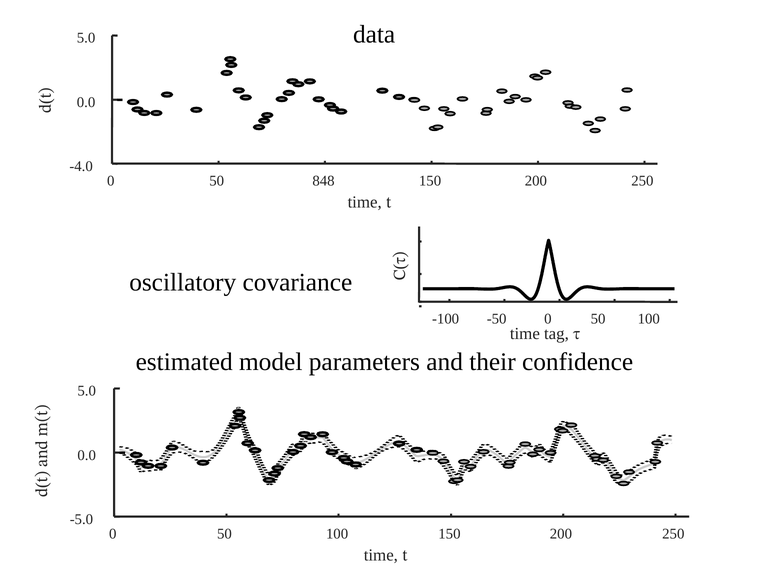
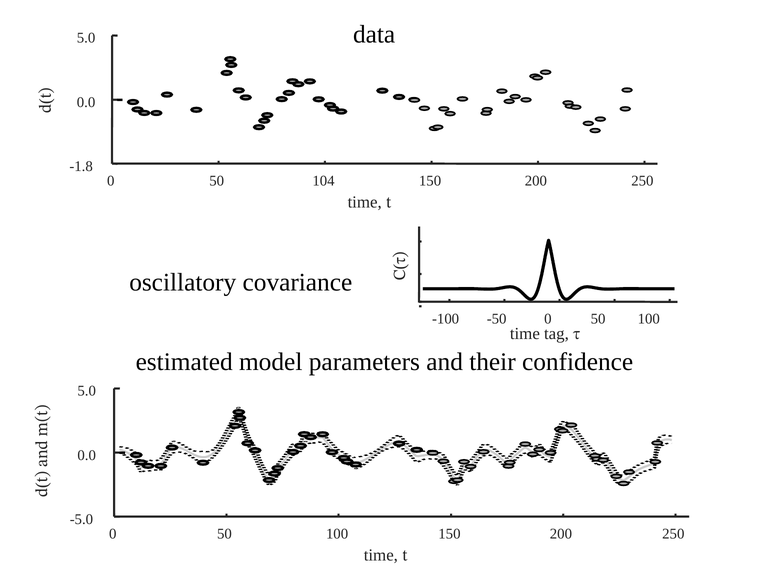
-4.0: -4.0 -> -1.8 (81, 166)
848: 848 -> 104 (324, 181)
